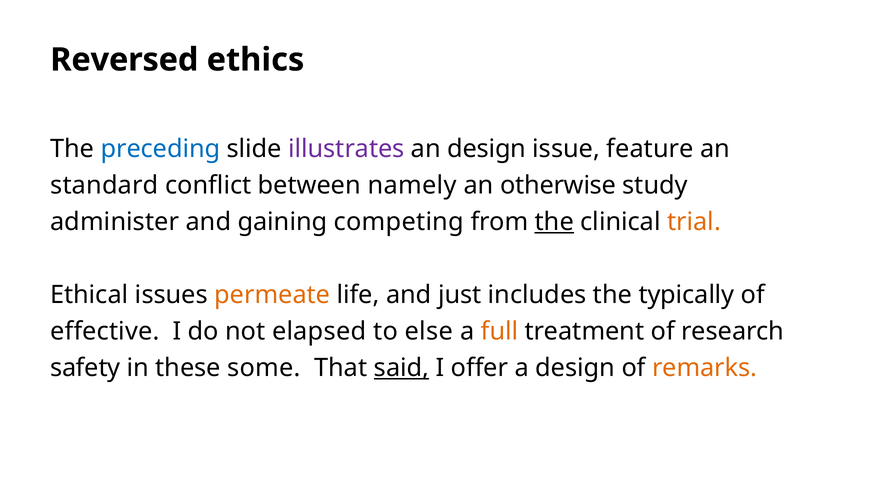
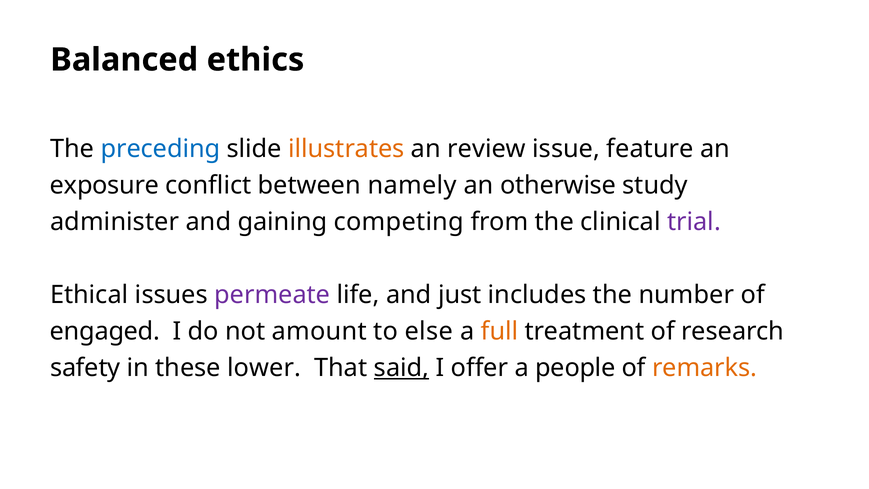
Reversed: Reversed -> Balanced (124, 60)
illustrates colour: purple -> orange (346, 149)
an design: design -> review (487, 149)
standard: standard -> exposure (105, 185)
the underline: present -> none (554, 222)
trial colour: orange -> purple (694, 222)
permeate colour: orange -> purple (272, 295)
typically: typically -> number (686, 295)
effective: effective -> engaged (105, 331)
elapsed: elapsed -> amount (319, 331)
some: some -> lower (264, 368)
a design: design -> people (575, 368)
